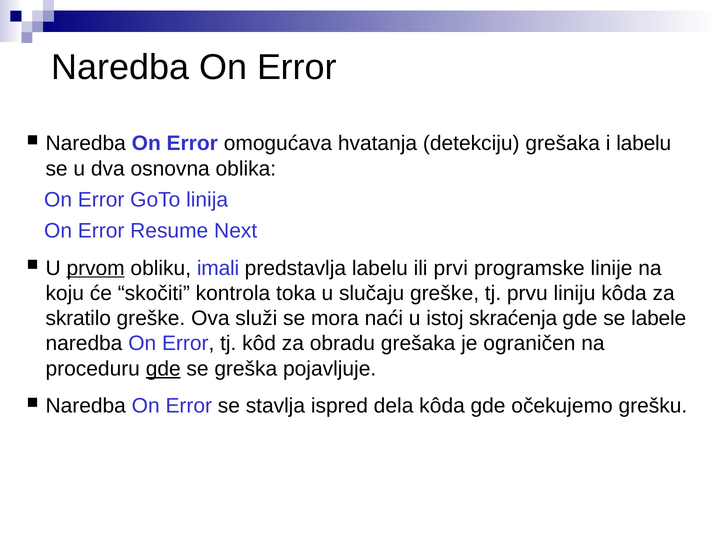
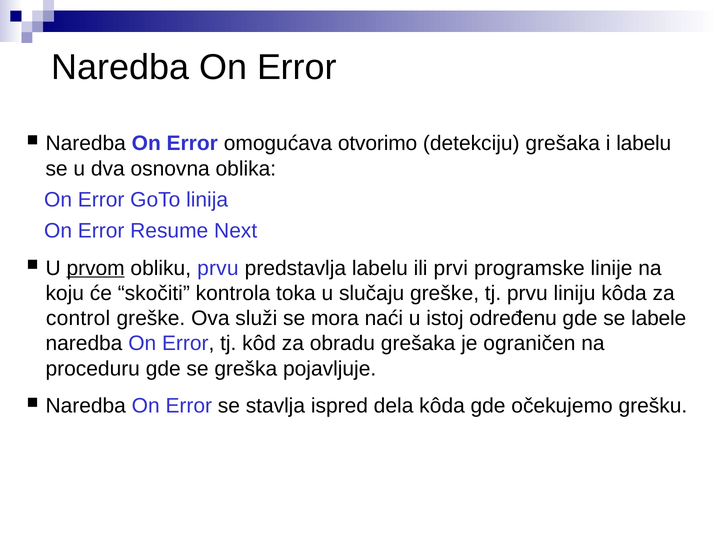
hvatanja: hvatanja -> otvorimo (378, 144)
obliku imali: imali -> prvu (218, 268)
skratilo: skratilo -> control (78, 319)
skraćenja: skraćenja -> određenu (513, 319)
gde underline: present -> none (163, 369)
